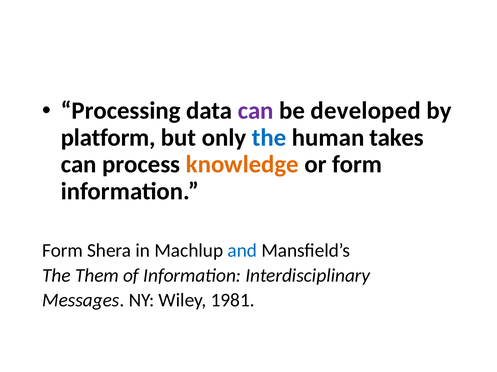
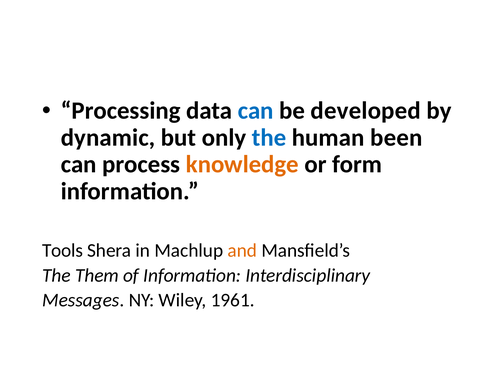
can colour: purple -> blue (256, 111)
platform: platform -> dynamic (108, 138)
takes: takes -> been (396, 138)
Form: Form -> Tools (63, 251)
and colour: blue -> orange (242, 251)
1981: 1981 -> 1961 (233, 301)
